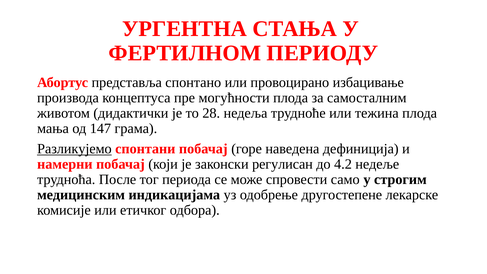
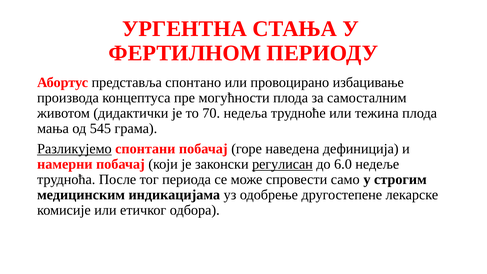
28: 28 -> 70 (211, 113)
147: 147 -> 545 (100, 128)
регулисан underline: none -> present (282, 164)
4.2: 4.2 -> 6.0 (343, 164)
